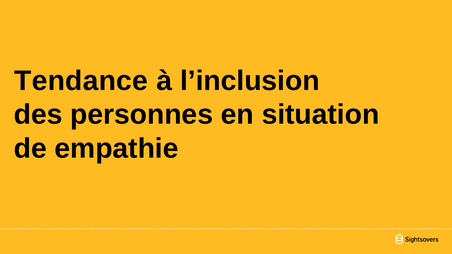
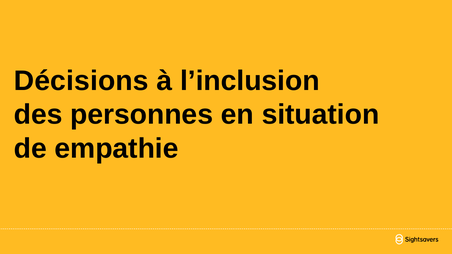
Tendance: Tendance -> Décisions (81, 81)
